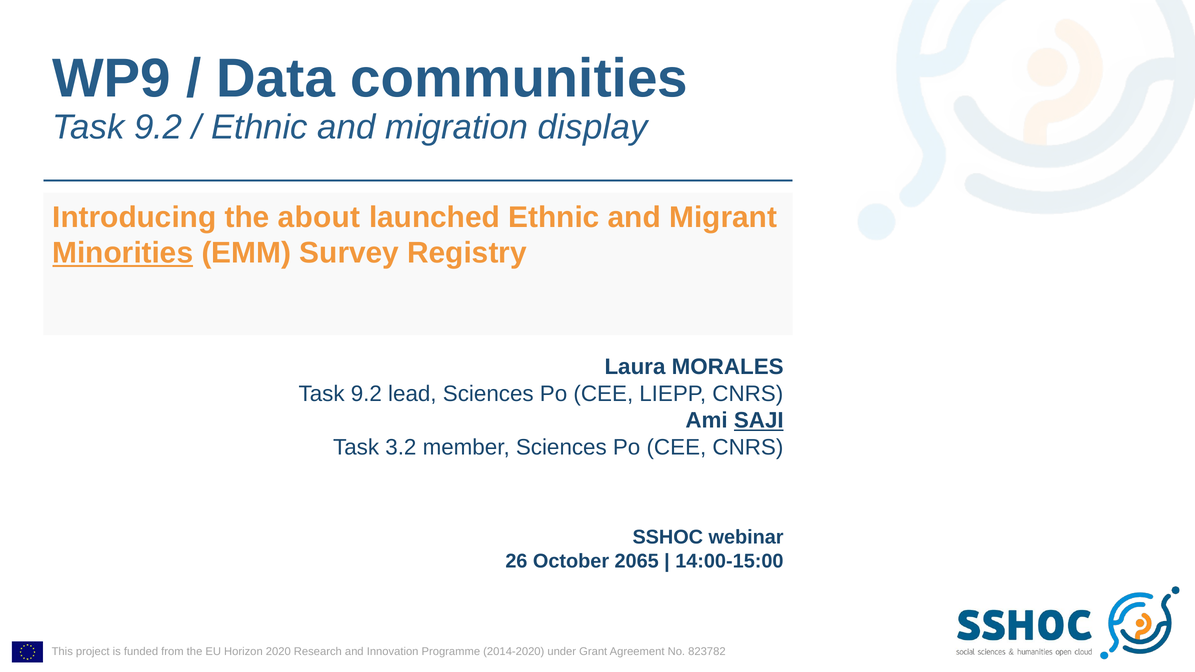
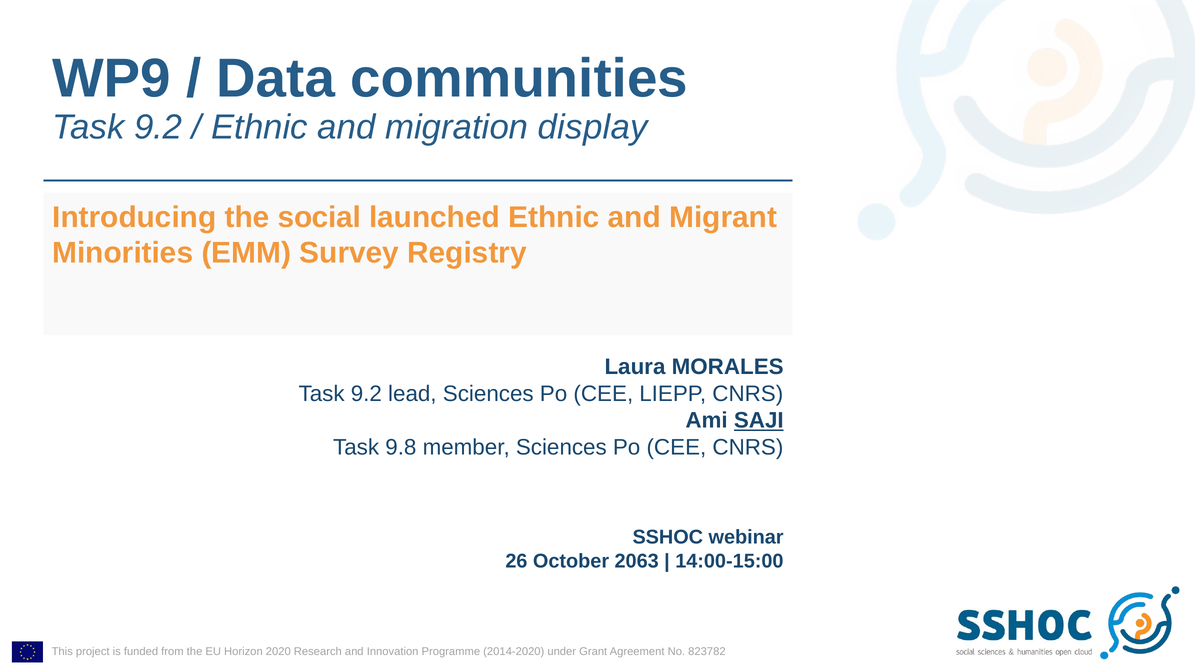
about: about -> social (319, 217)
Minorities underline: present -> none (123, 253)
3.2: 3.2 -> 9.8 (401, 448)
2065: 2065 -> 2063 (637, 561)
